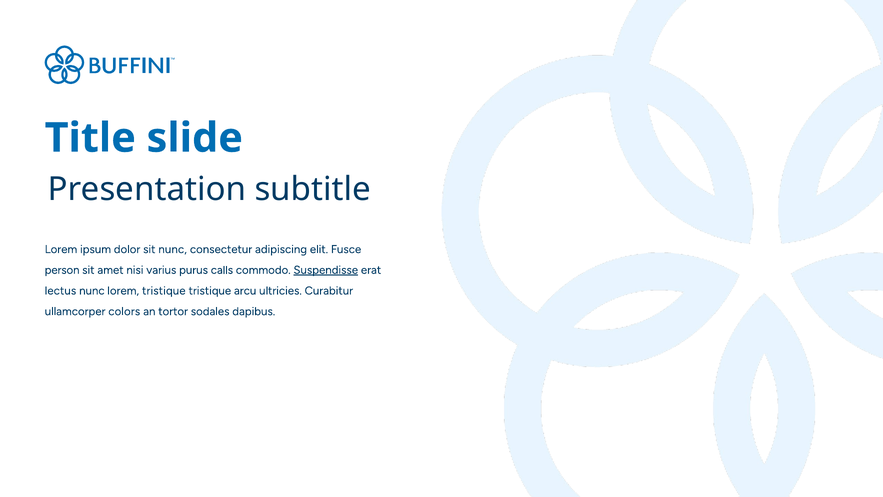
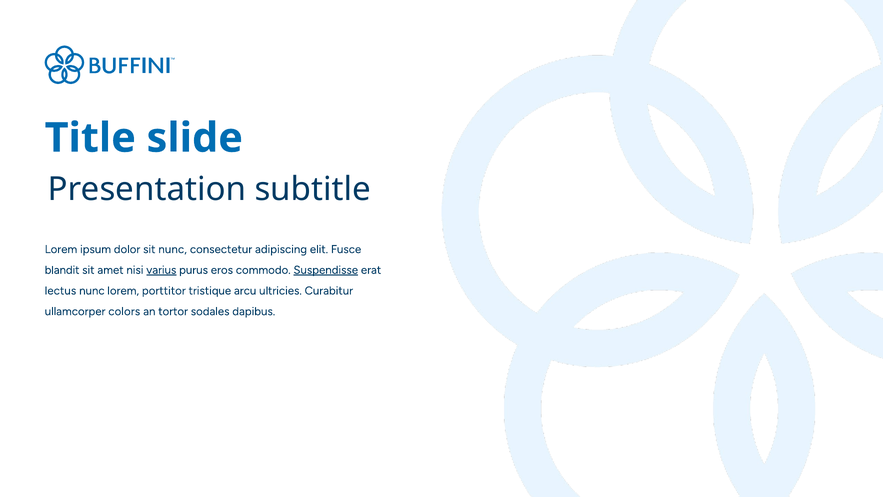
person: person -> blandit (62, 270)
varius underline: none -> present (161, 270)
calls: calls -> eros (222, 270)
lorem tristique: tristique -> porttitor (164, 290)
